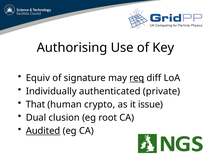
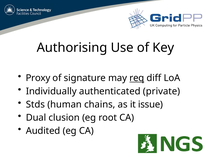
Equiv: Equiv -> Proxy (38, 78)
That: That -> Stds (35, 104)
crypto: crypto -> chains (100, 104)
Audited underline: present -> none (43, 130)
